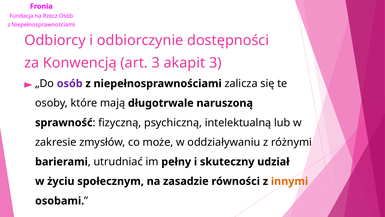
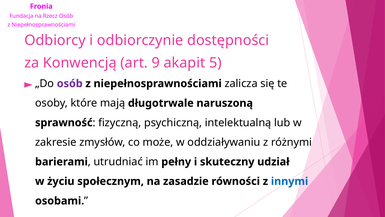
art 3: 3 -> 9 (156, 63)
akapit 3: 3 -> 5 (215, 63)
innymi colour: orange -> blue (290, 181)
